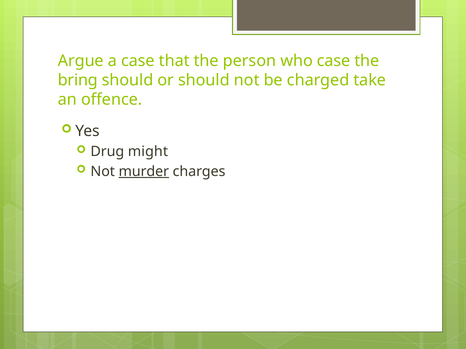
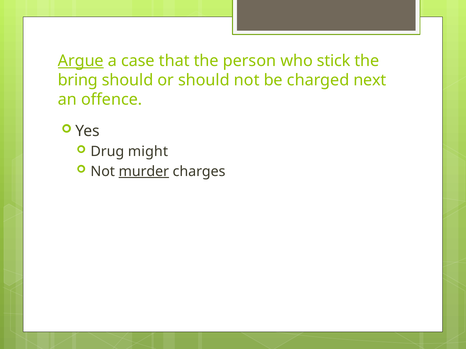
Argue underline: none -> present (81, 61)
who case: case -> stick (334, 61)
take: take -> next (370, 80)
